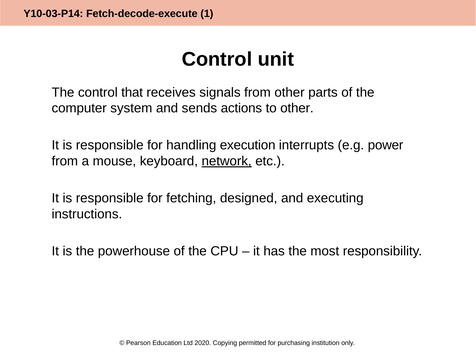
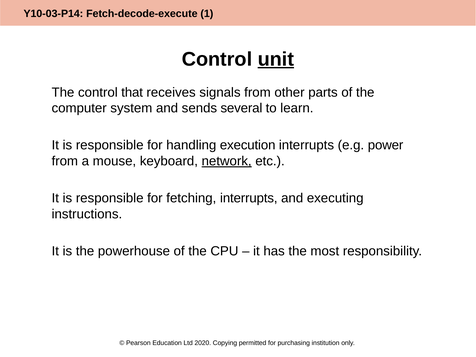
unit underline: none -> present (276, 59)
actions: actions -> several (241, 108)
to other: other -> learn (297, 108)
fetching designed: designed -> interrupts (249, 198)
